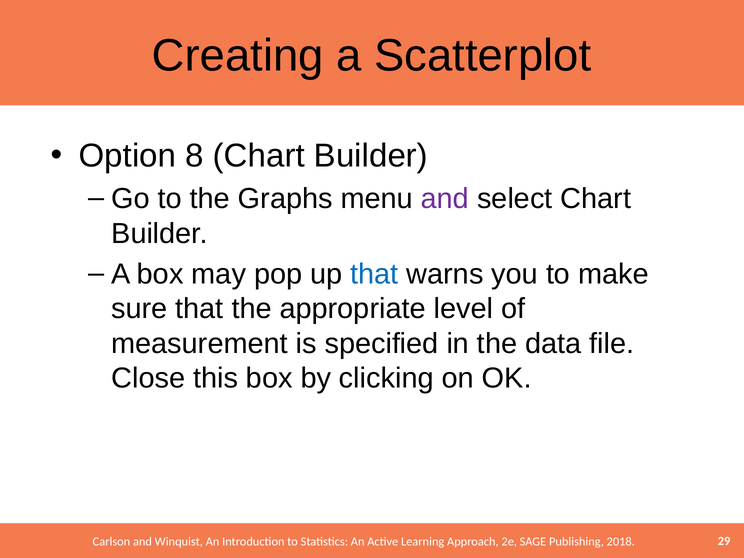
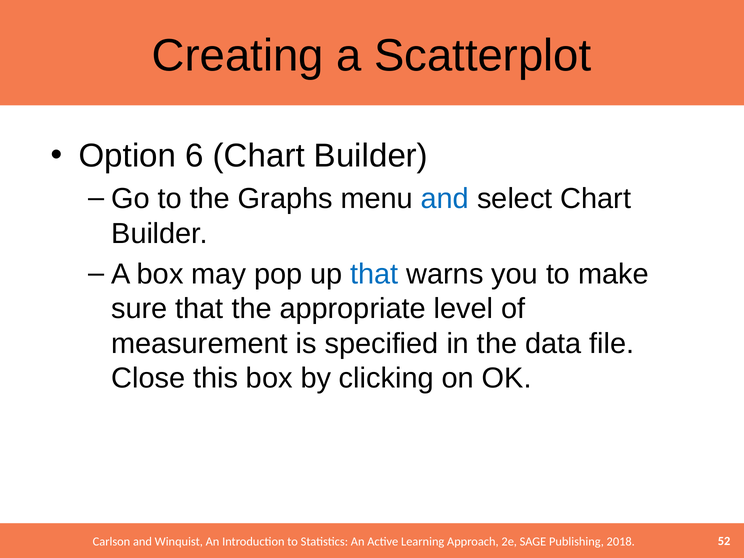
8: 8 -> 6 (195, 156)
and colour: purple -> blue (445, 199)
29: 29 -> 52 (724, 541)
